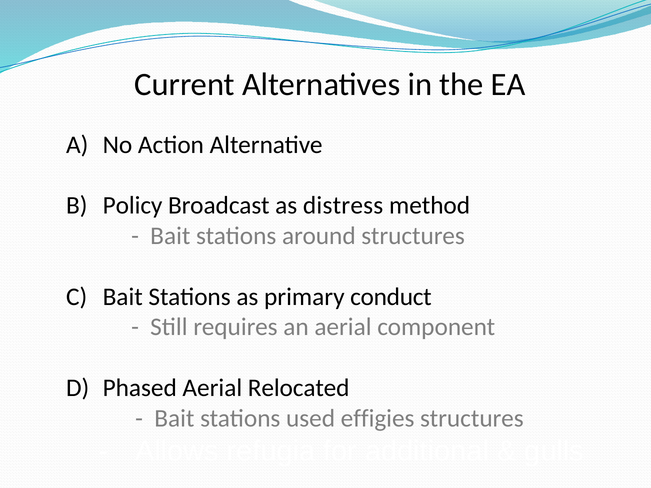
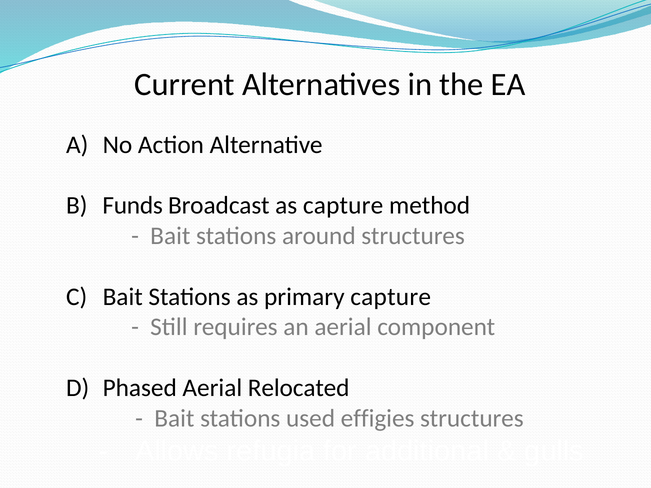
Policy: Policy -> Funds (133, 206)
as distress: distress -> capture (343, 206)
primary conduct: conduct -> capture (391, 297)
